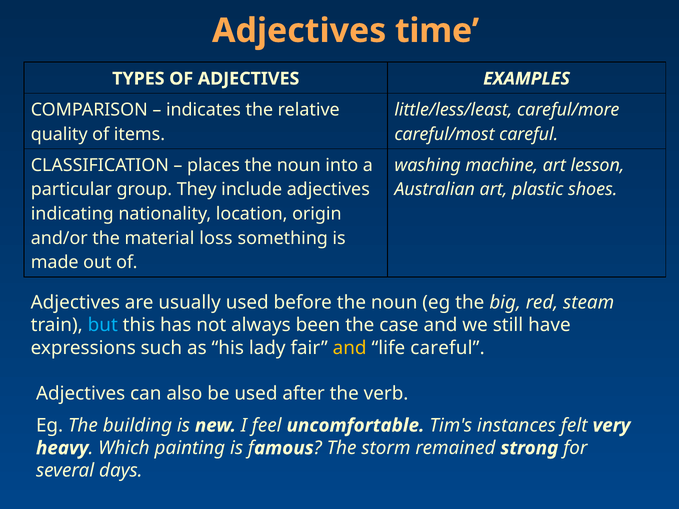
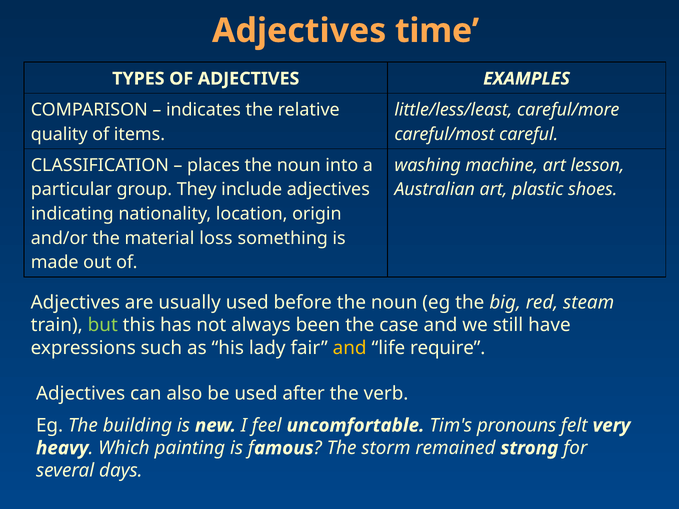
but colour: light blue -> light green (103, 325)
life careful: careful -> require (448, 348)
instances: instances -> pronouns (517, 426)
